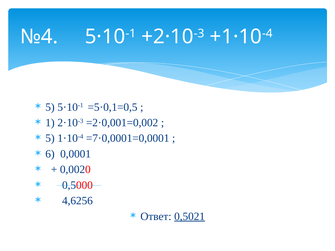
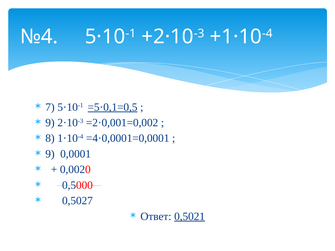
5: 5 -> 7 (50, 107)
=5·0,1=0,5 underline: none -> present (113, 107)
1: 1 -> 9 (50, 123)
5: 5 -> 8 (50, 138)
=7·0,0001=0,0001: =7·0,0001=0,0001 -> =4·0,0001=0,0001 (128, 138)
6: 6 -> 9 (50, 154)
4,6256: 4,6256 -> 0,5027 (77, 201)
